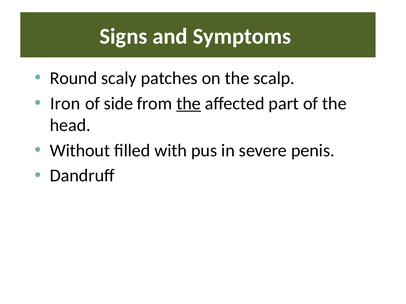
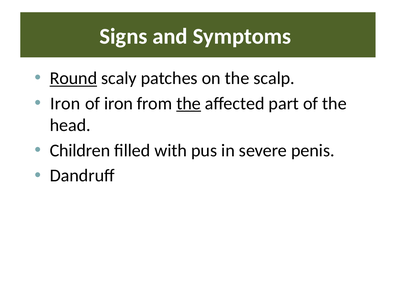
Round underline: none -> present (73, 78)
of side: side -> iron (119, 104)
Without: Without -> Children (80, 151)
